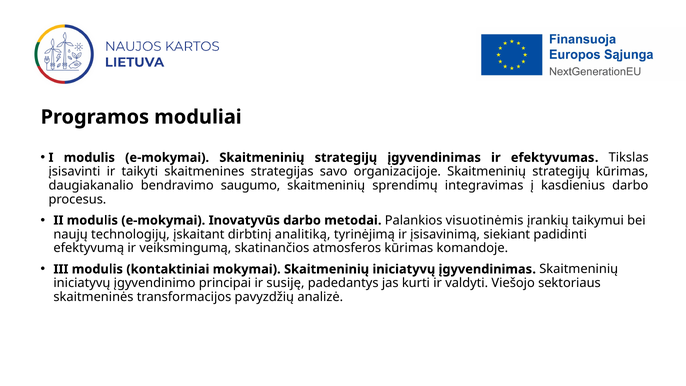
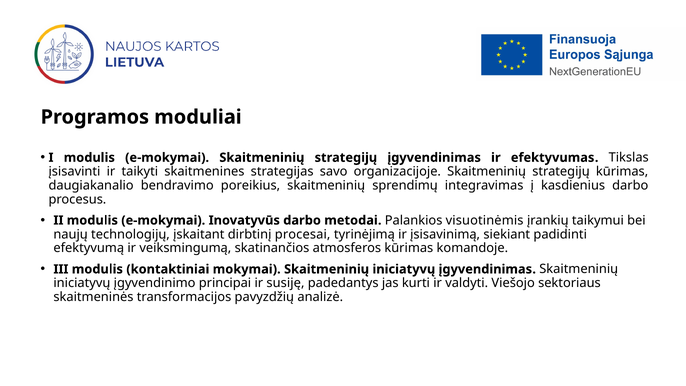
saugumo: saugumo -> poreikius (250, 185)
analitiką: analitiką -> procesai (303, 234)
